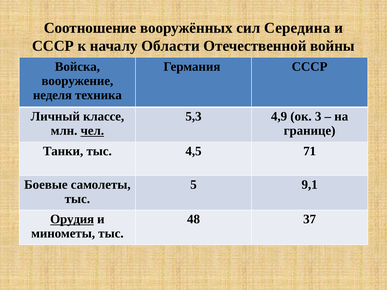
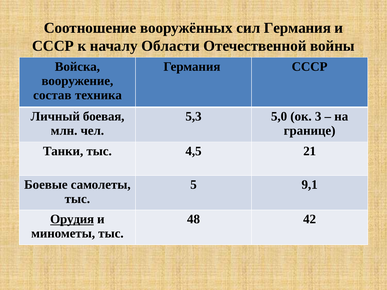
сил Середина: Середина -> Германия (297, 28)
неделя: неделя -> состав (52, 95)
классе: классе -> боевая (104, 117)
4,9: 4,9 -> 5,0 (279, 117)
чел underline: present -> none (92, 131)
71: 71 -> 21 (310, 151)
37: 37 -> 42 (310, 219)
